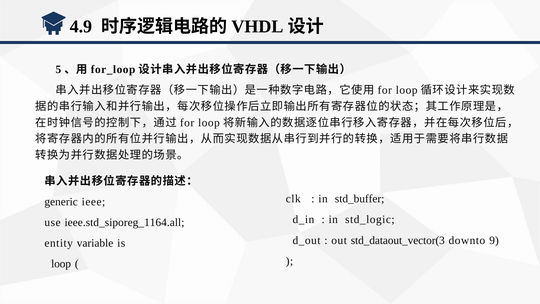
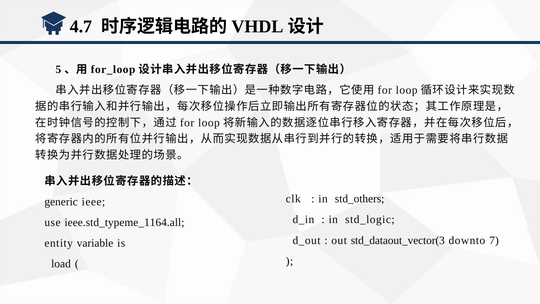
4.9: 4.9 -> 4.7 (81, 27)
std_buffer: std_buffer -> std_others (360, 199)
ieee.std_siporeg_1164.all: ieee.std_siporeg_1164.all -> ieee.std_typeme_1164.all (124, 222)
9: 9 -> 7 (494, 240)
loop: loop -> load (61, 264)
